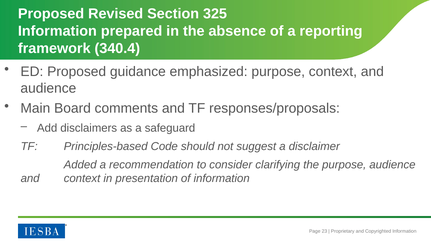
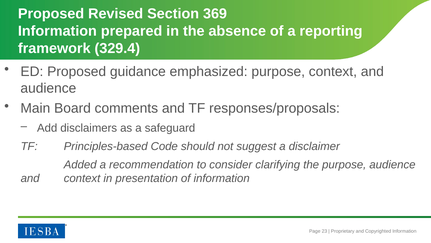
325: 325 -> 369 (215, 14)
340.4: 340.4 -> 329.4 (117, 48)
